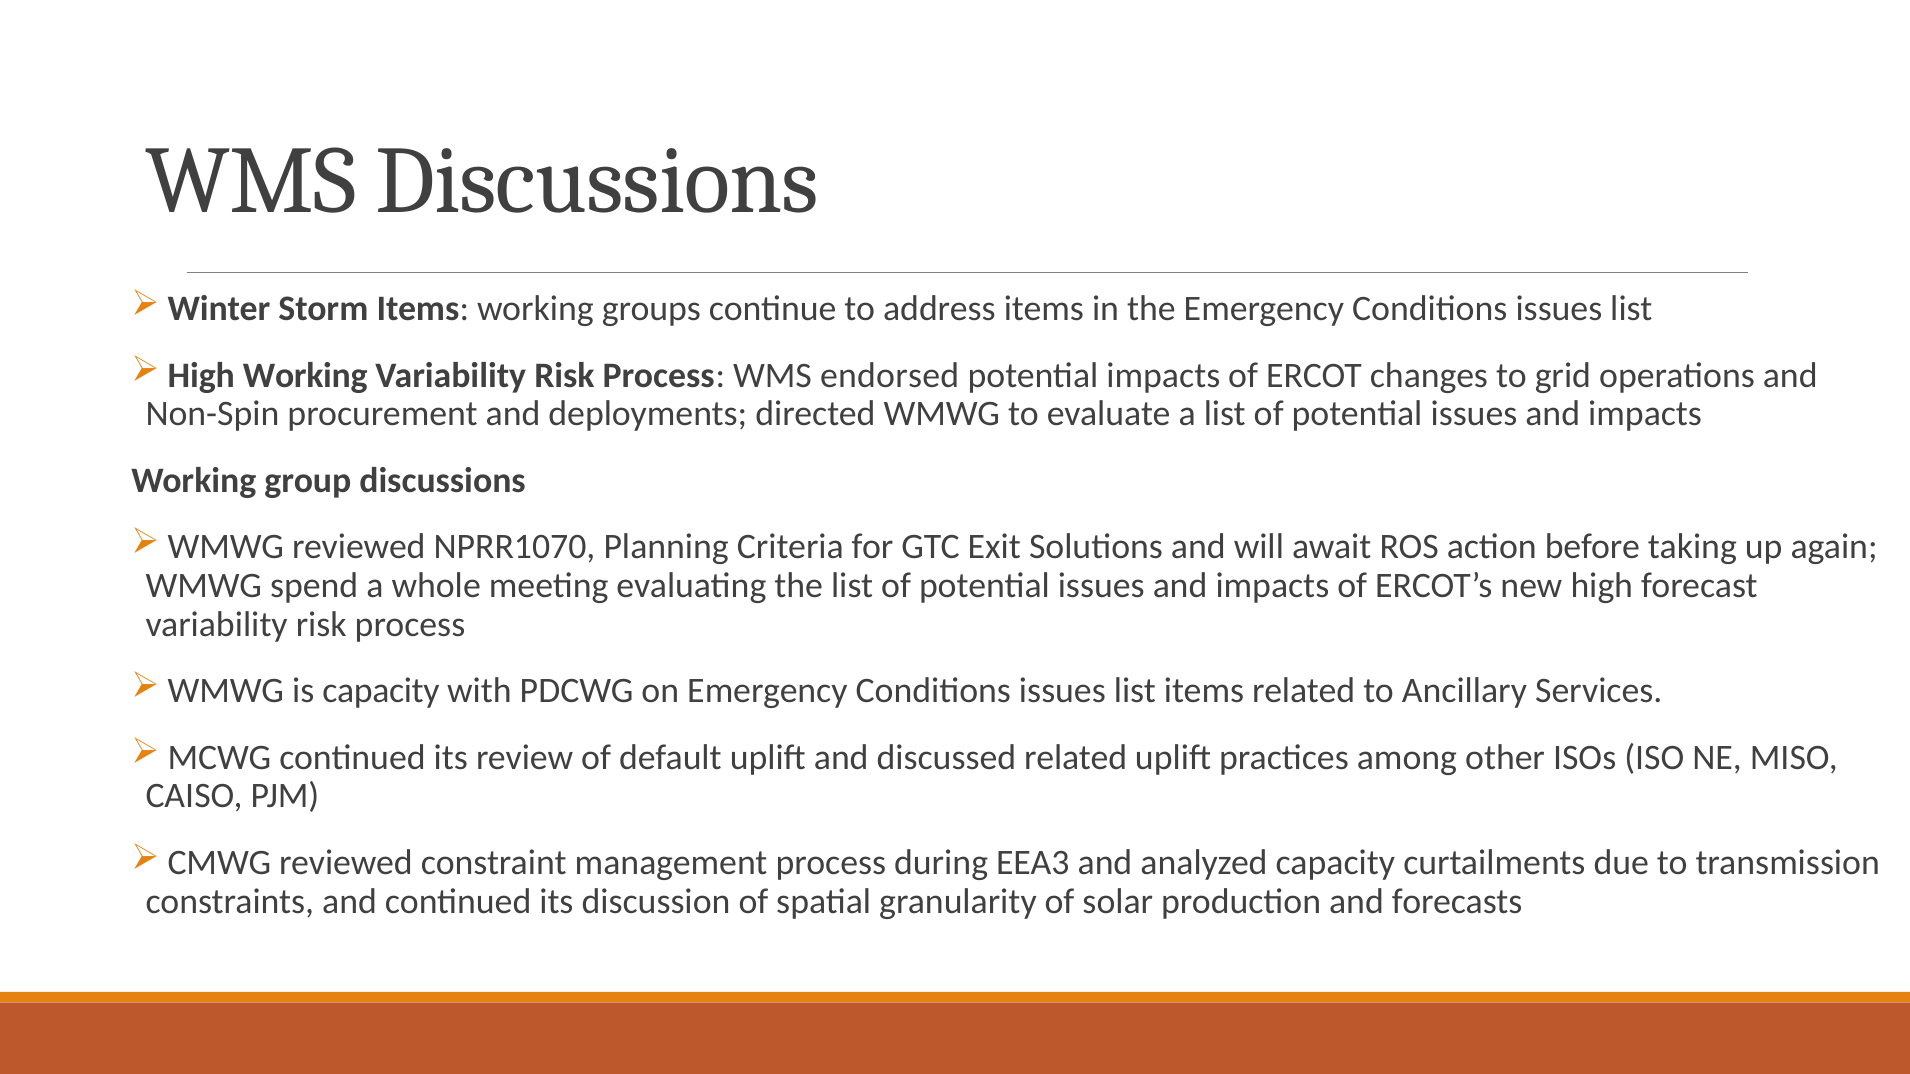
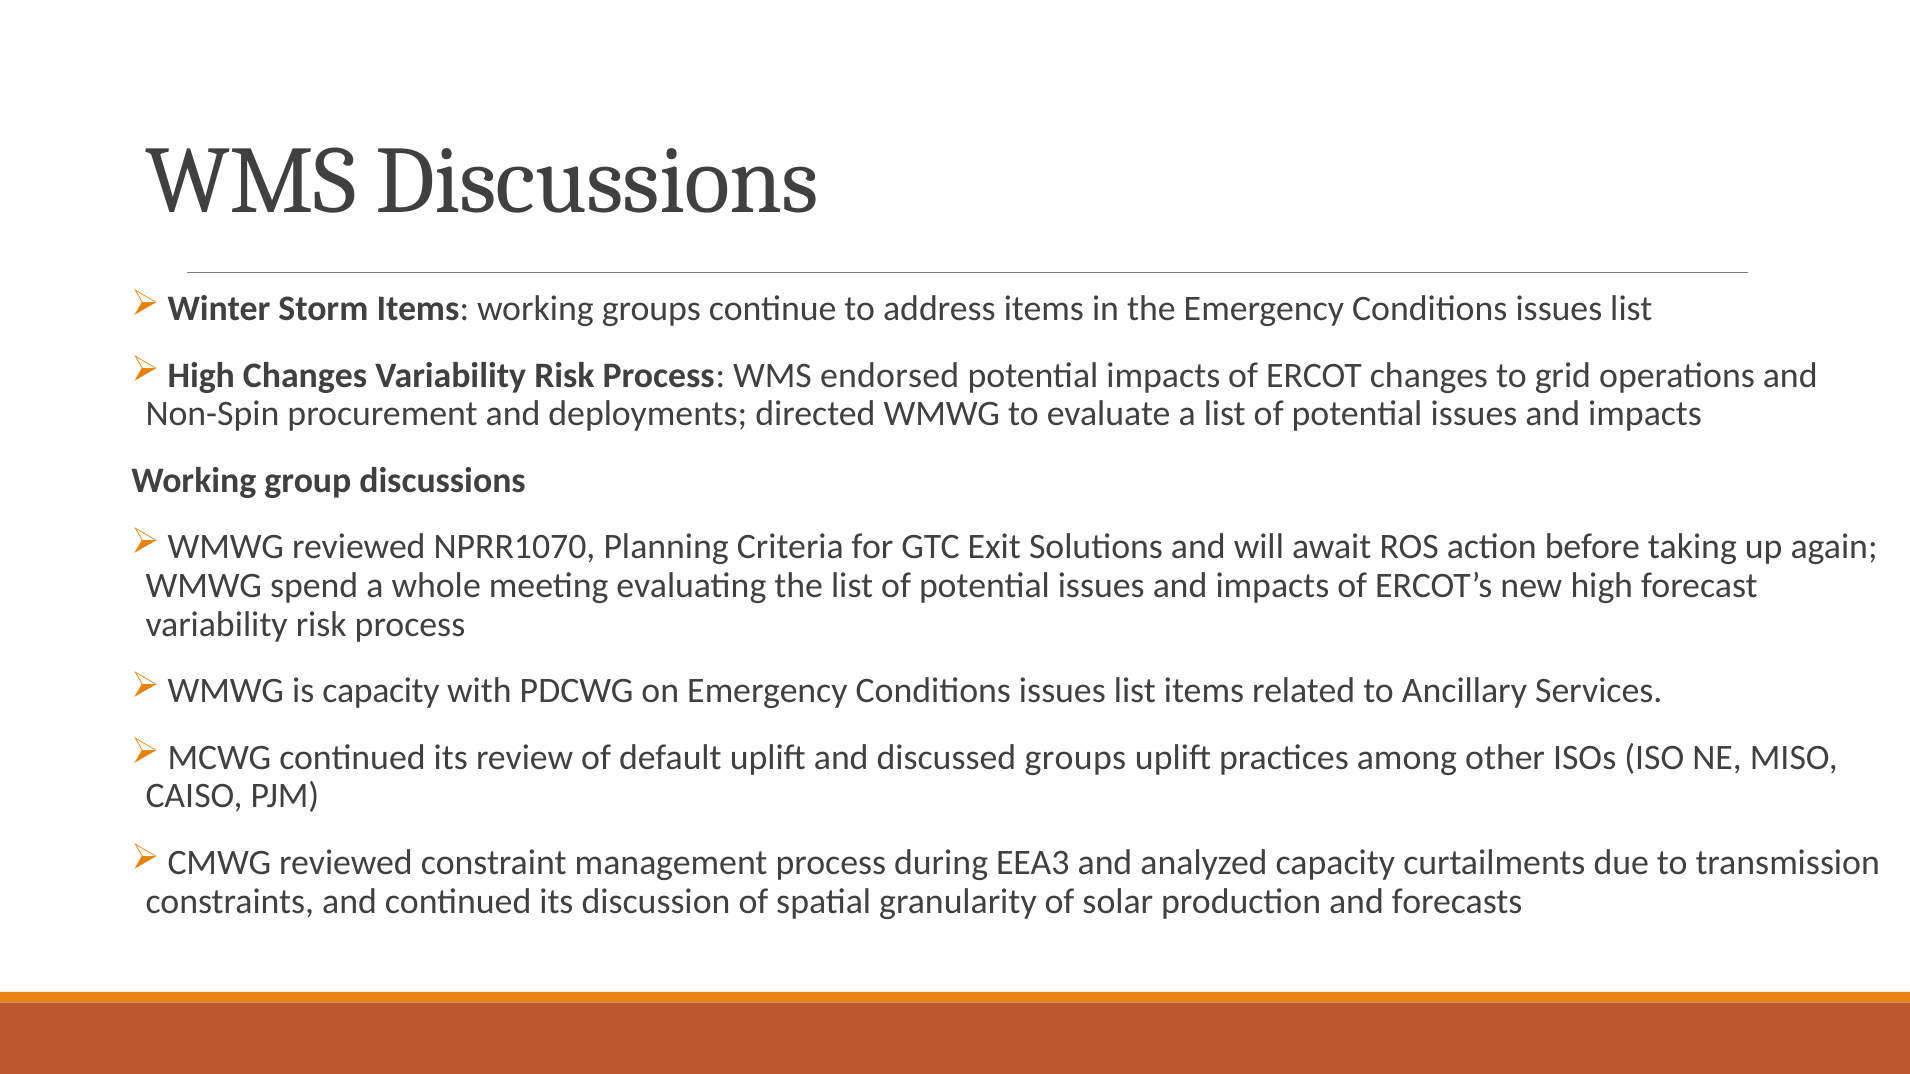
High Working: Working -> Changes (305, 375)
discussed related: related -> groups (1075, 758)
